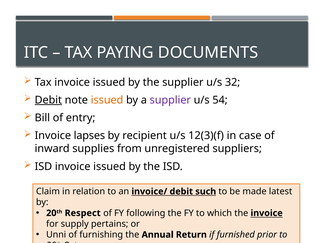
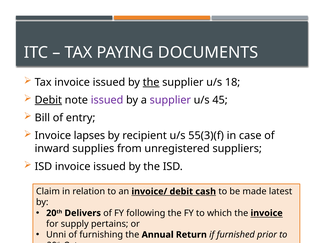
the underline: none -> present (151, 82)
32: 32 -> 18 (233, 82)
issued colour: orange -> purple (107, 100)
54: 54 -> 45 (220, 100)
12(3)(f: 12(3)(f -> 55(3)(f (206, 136)
such: such -> cash (206, 191)
Respect: Respect -> Delivers (83, 213)
